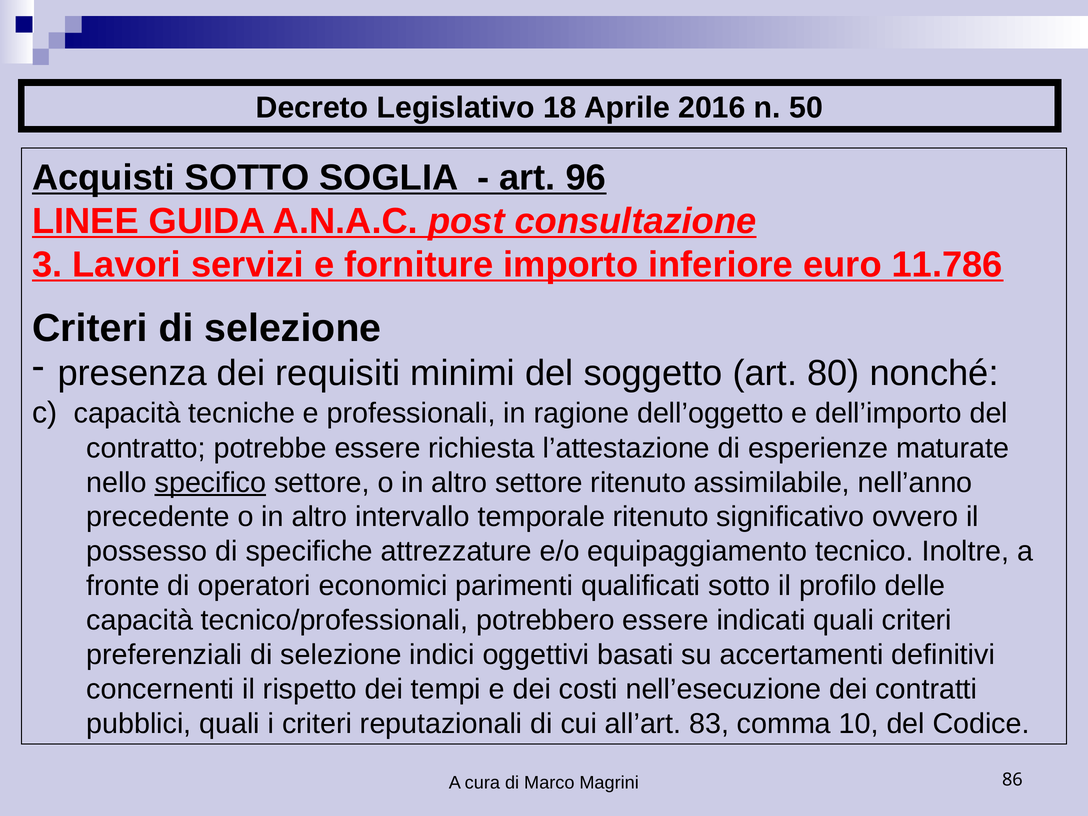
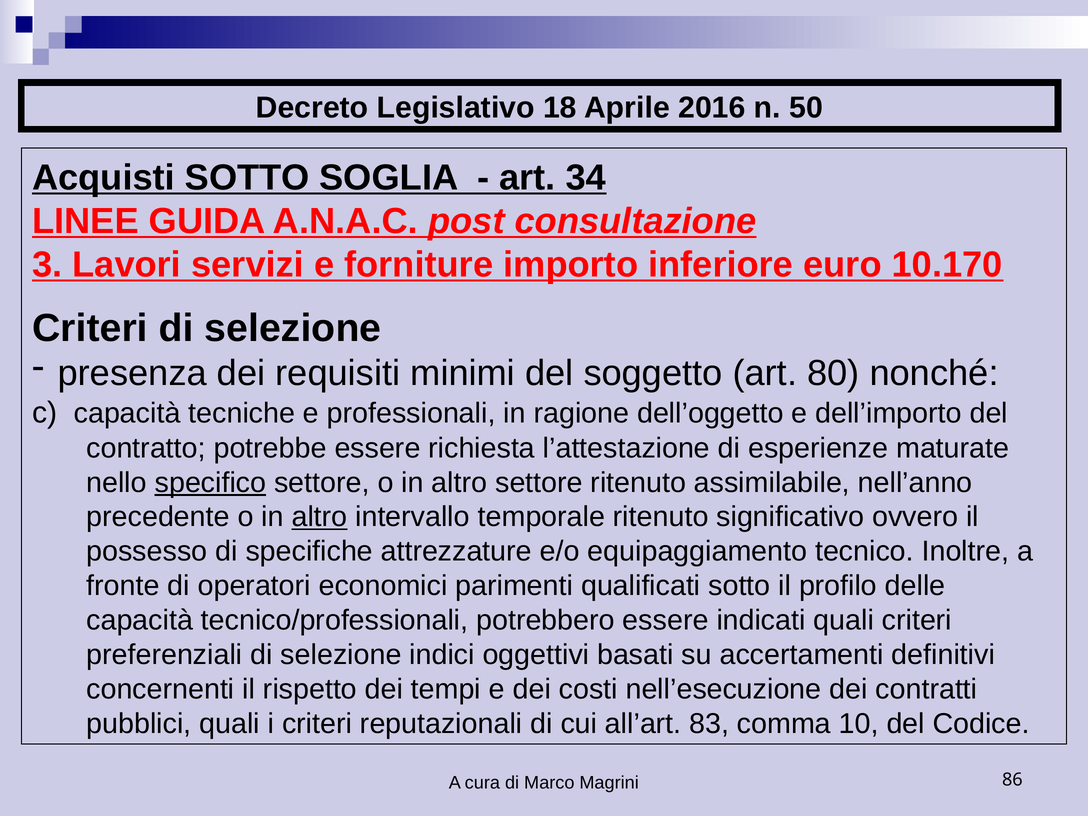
96: 96 -> 34 (586, 178)
11.786: 11.786 -> 10.170 (947, 265)
altro underline: none -> present (319, 517)
